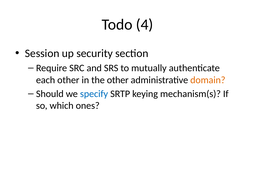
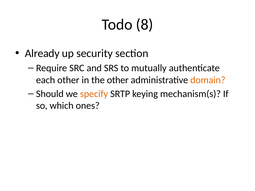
4: 4 -> 8 (145, 25)
Session: Session -> Already (42, 53)
specify colour: blue -> orange (94, 94)
